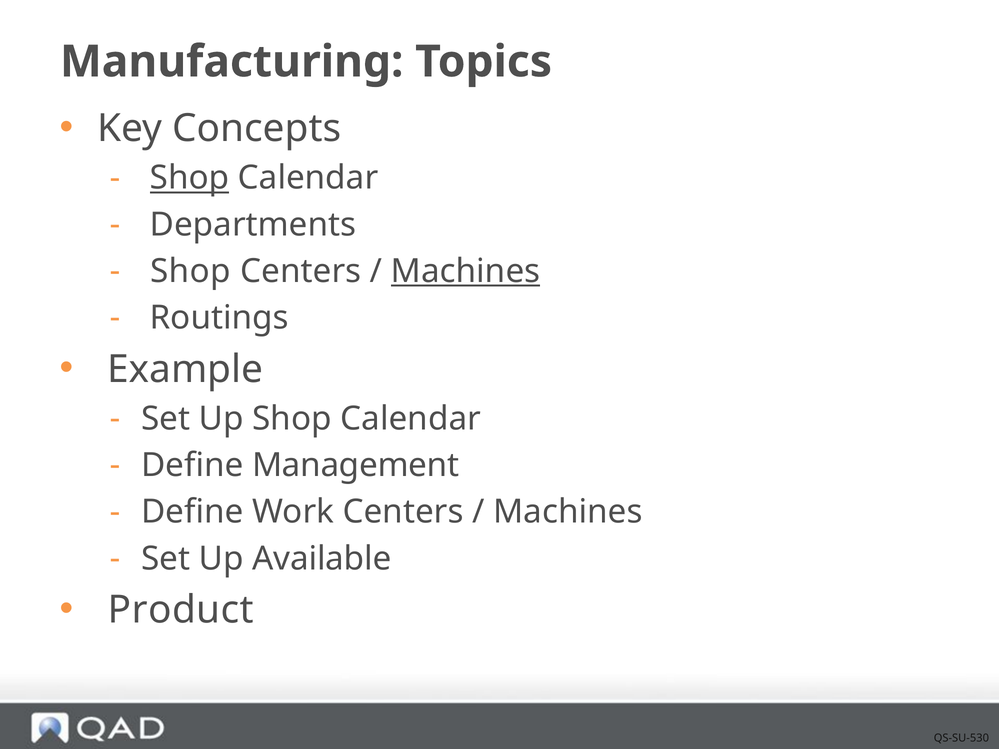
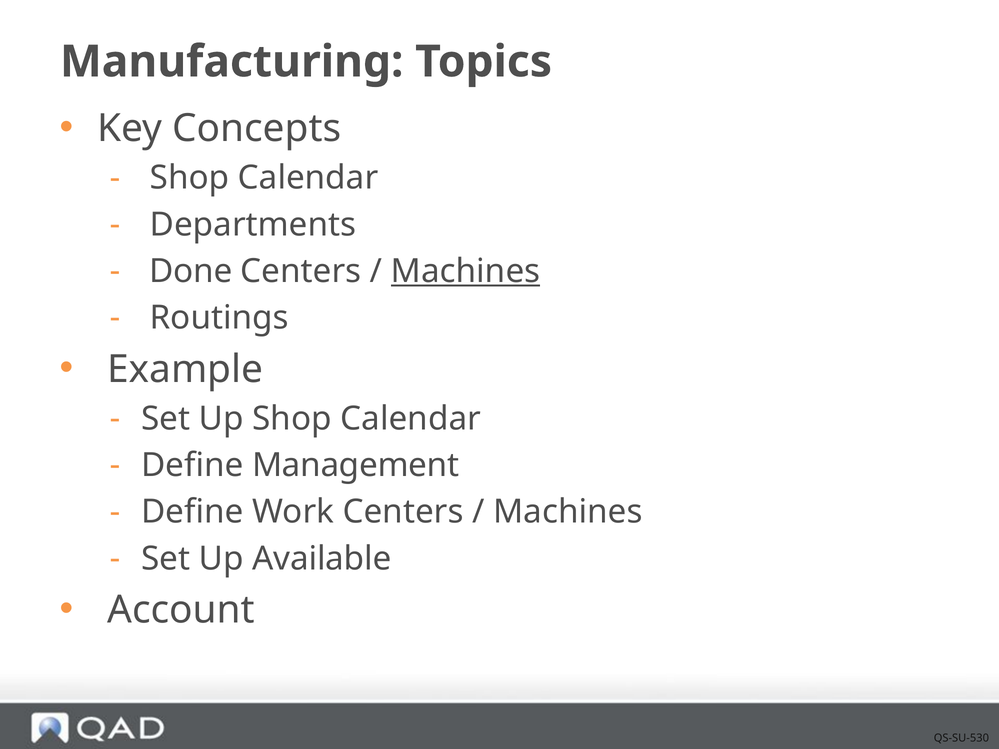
Shop underline: present -> none (189, 178)
Shop: Shop -> Done (191, 271)
Product: Product -> Account (181, 610)
